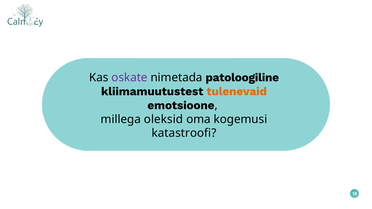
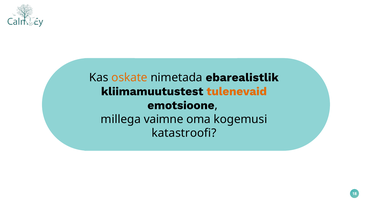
oskate colour: purple -> orange (130, 78)
patoloogiline: patoloogiline -> ebarealistlik (242, 78)
oleksid: oleksid -> vaimne (164, 119)
